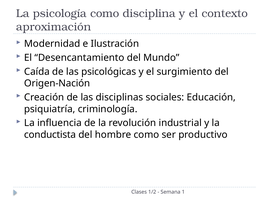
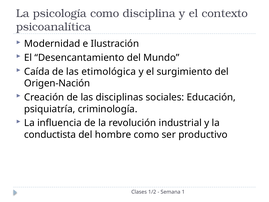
aproximación: aproximación -> psicoanalítica (54, 27)
psicológicas: psicológicas -> etimológica (109, 72)
